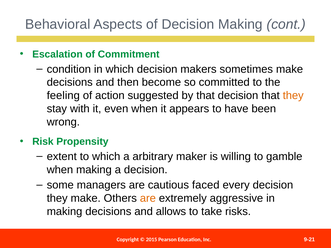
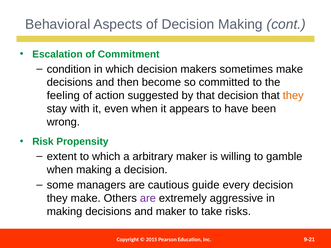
faced: faced -> guide (206, 185)
are colour: orange -> purple (148, 199)
and allows: allows -> maker (171, 212)
